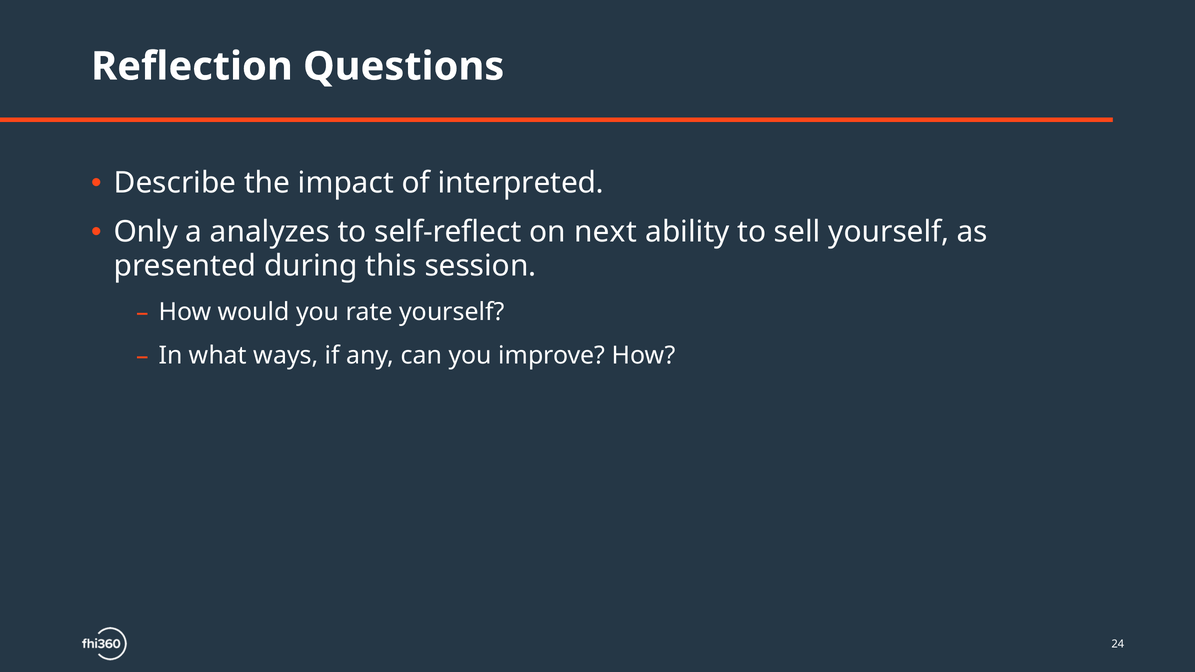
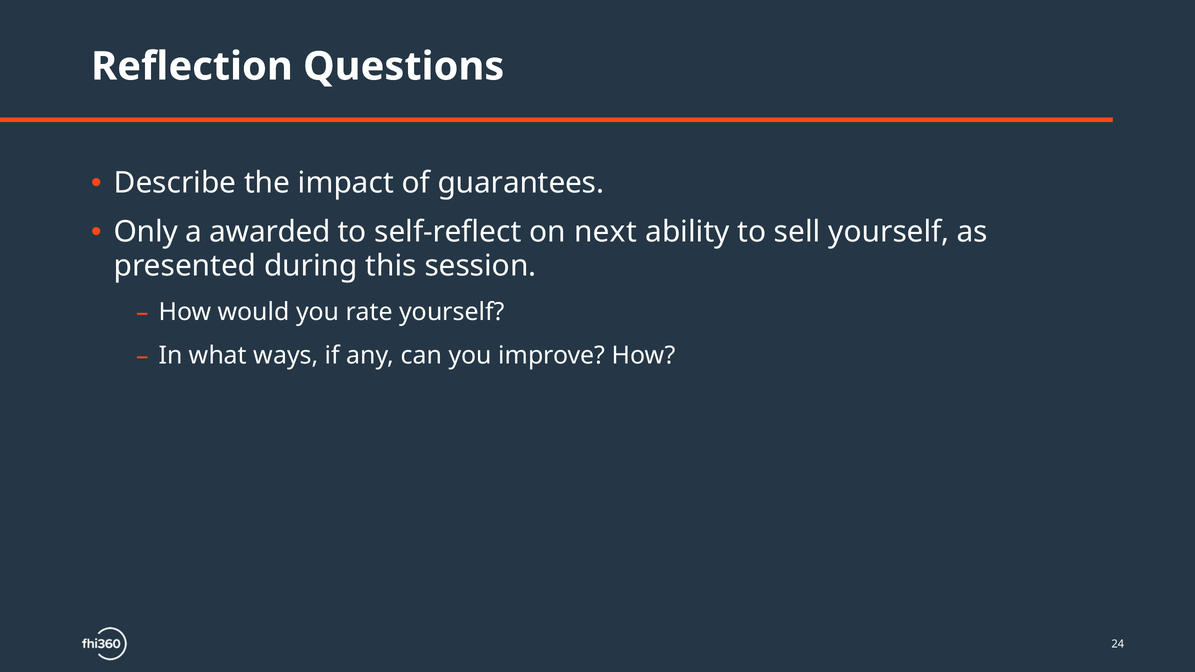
interpreted: interpreted -> guarantees (521, 183)
analyzes: analyzes -> awarded (270, 232)
